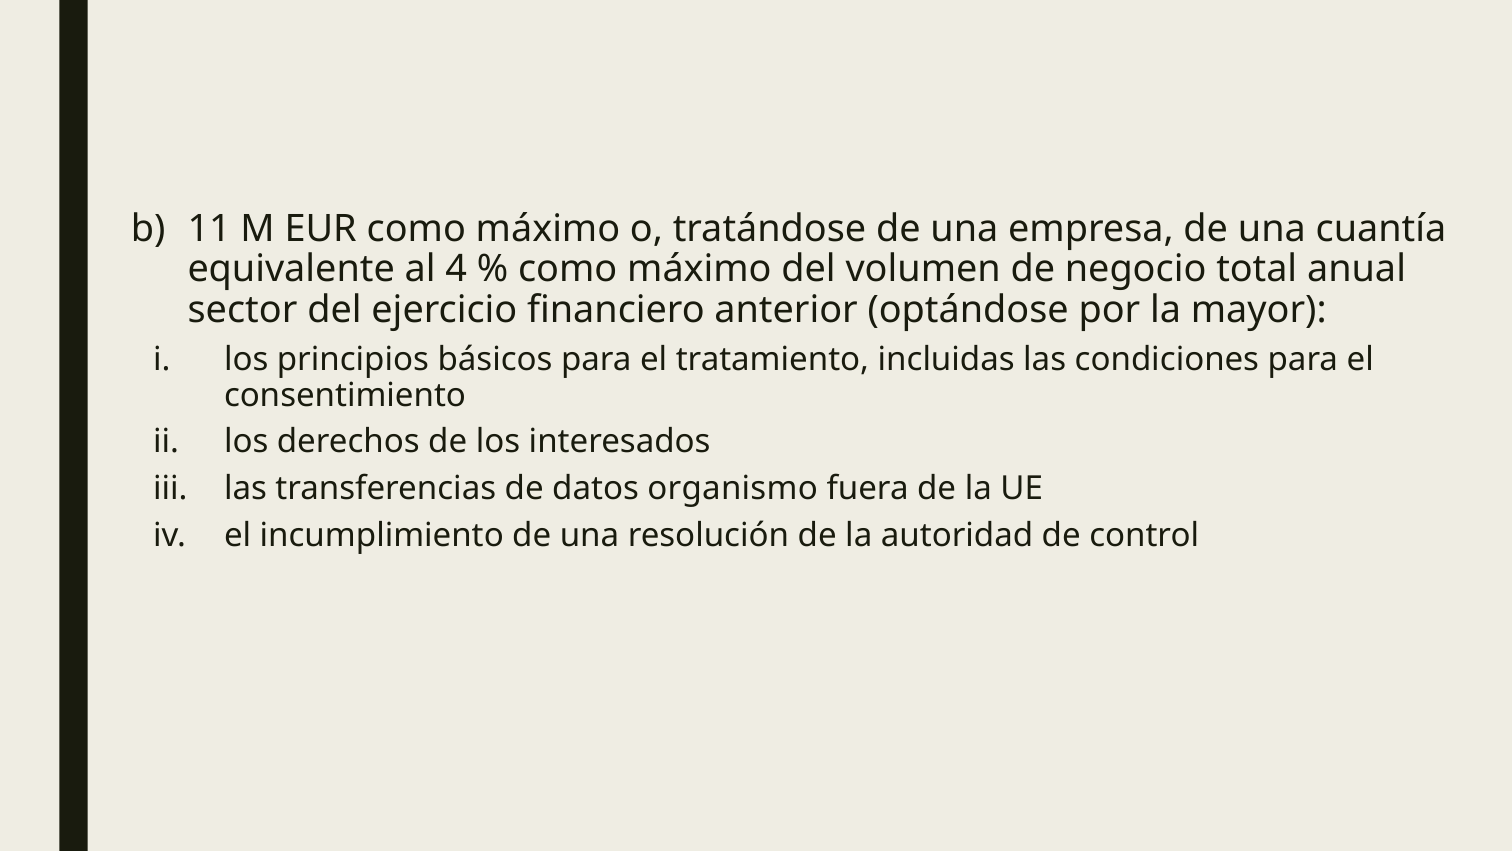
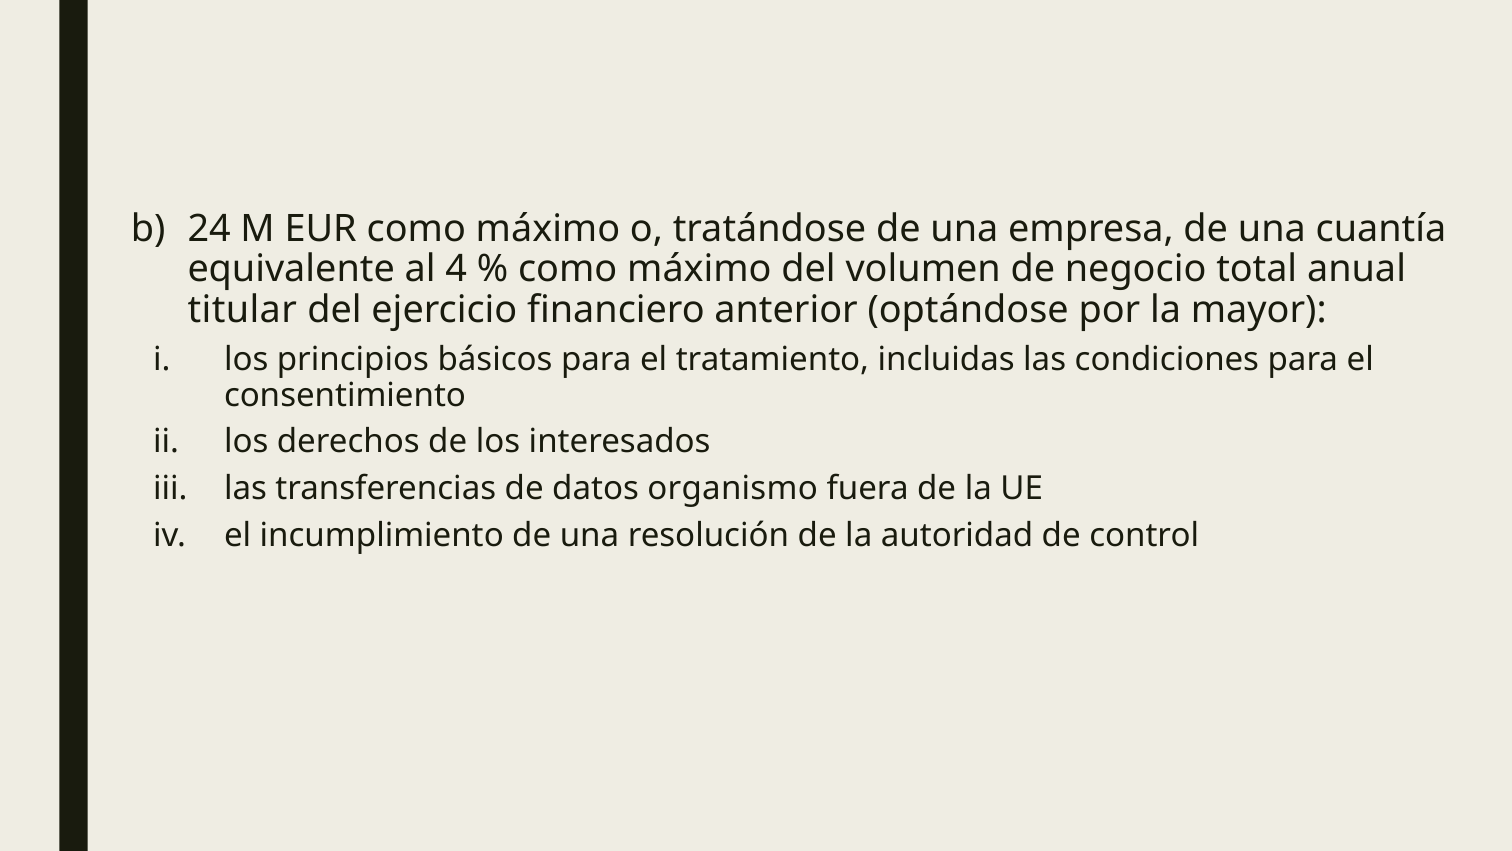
11: 11 -> 24 (209, 228)
sector: sector -> titular (242, 310)
